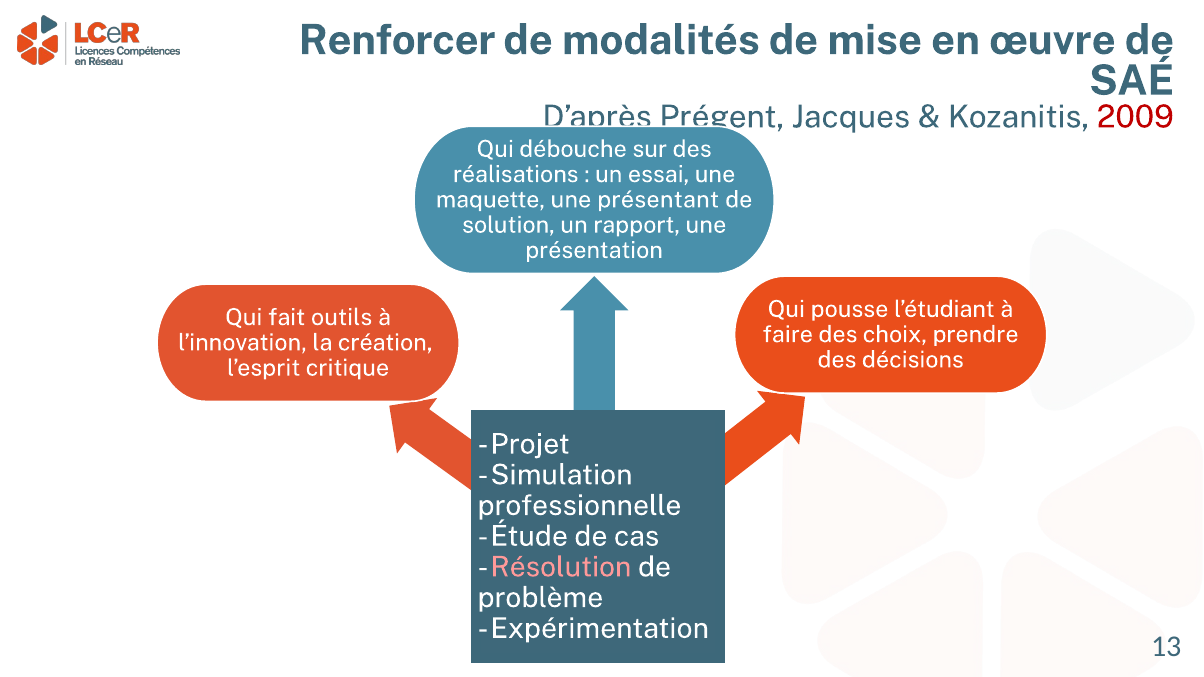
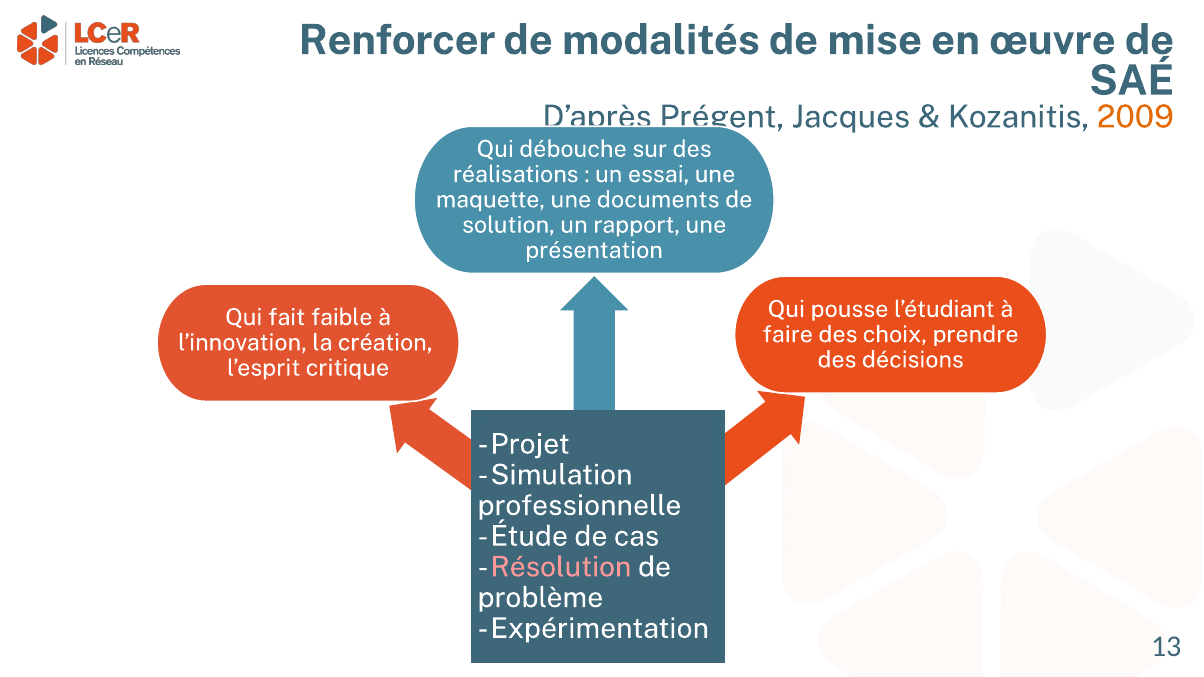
2009 colour: red -> orange (1135, 117)
présentant: présentant -> documents (658, 200)
outils: outils -> faible (342, 317)
